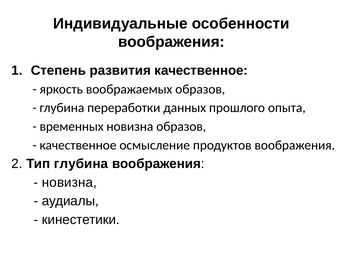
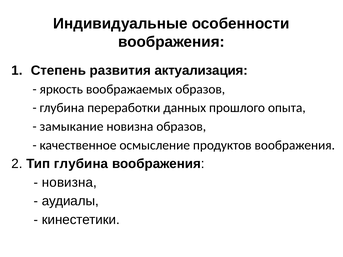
развития качественное: качественное -> актуализация (201, 71)
временных: временных -> замыкание (72, 127)
